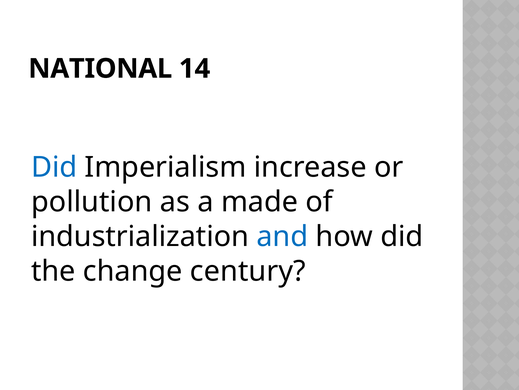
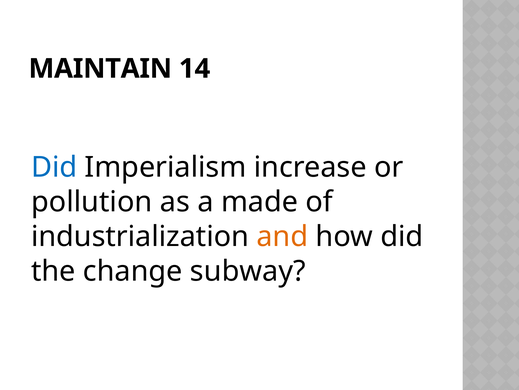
NATIONAL: NATIONAL -> MAINTAIN (100, 69)
and colour: blue -> orange (282, 236)
century: century -> subway (248, 271)
